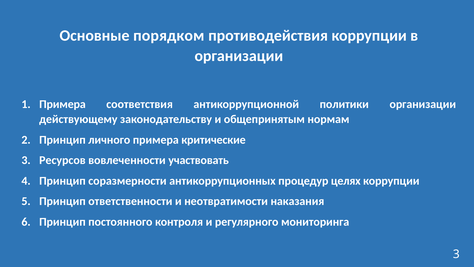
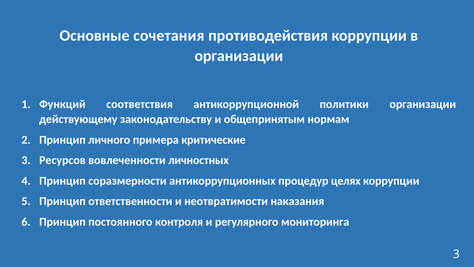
порядком: порядком -> сочетания (169, 36)
Примера: Примера -> Функций (62, 104)
участвовать: участвовать -> личностных (199, 160)
